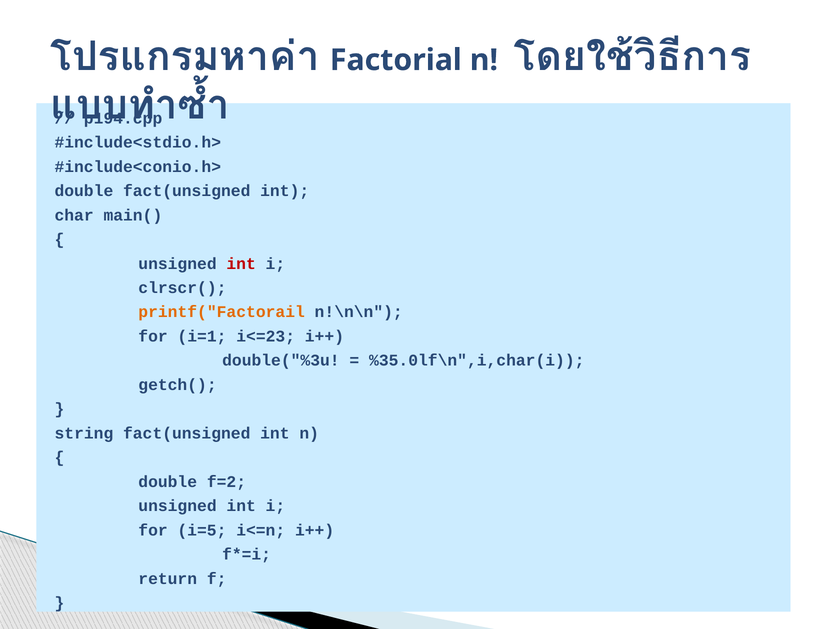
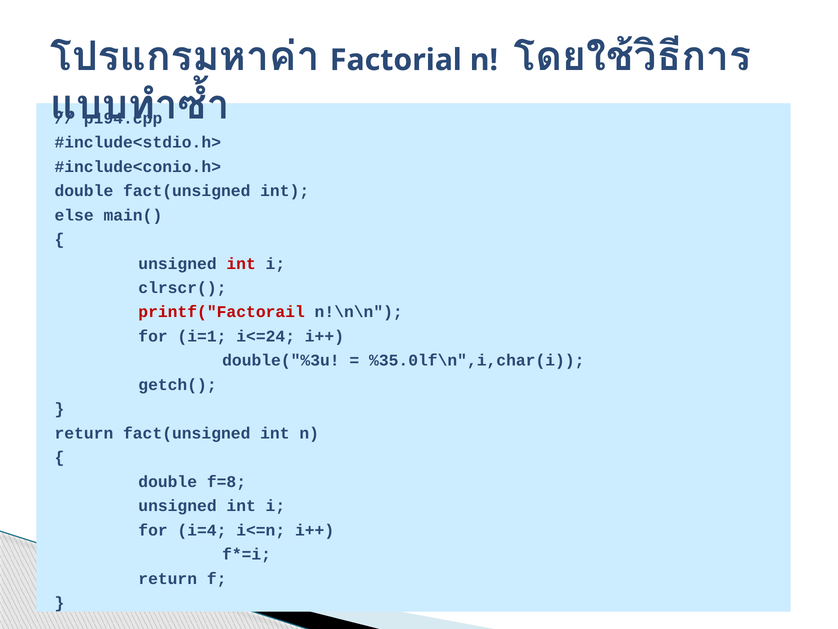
char: char -> else (74, 215)
printf("Factorail colour: orange -> red (222, 312)
i<=23: i<=23 -> i<=24 (266, 336)
string: string -> return (84, 433)
f=2: f=2 -> f=8 (226, 481)
i=5: i=5 -> i=4 (202, 530)
